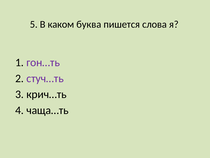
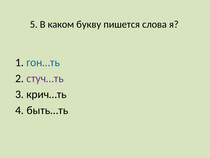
буква: буква -> букву (89, 24)
гон…ть colour: purple -> blue (43, 62)
чаща…ть: чаща…ть -> быть…ть (47, 110)
